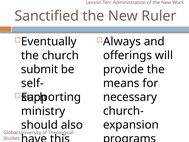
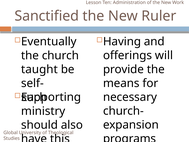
Always: Always -> Having (122, 42)
submit: submit -> taught (39, 69)
